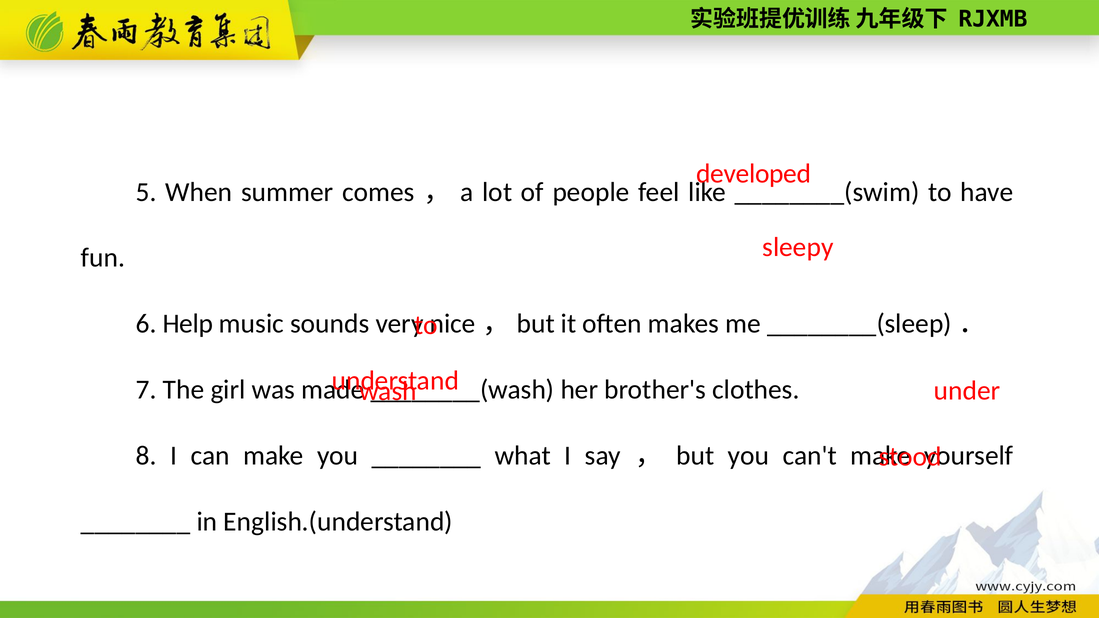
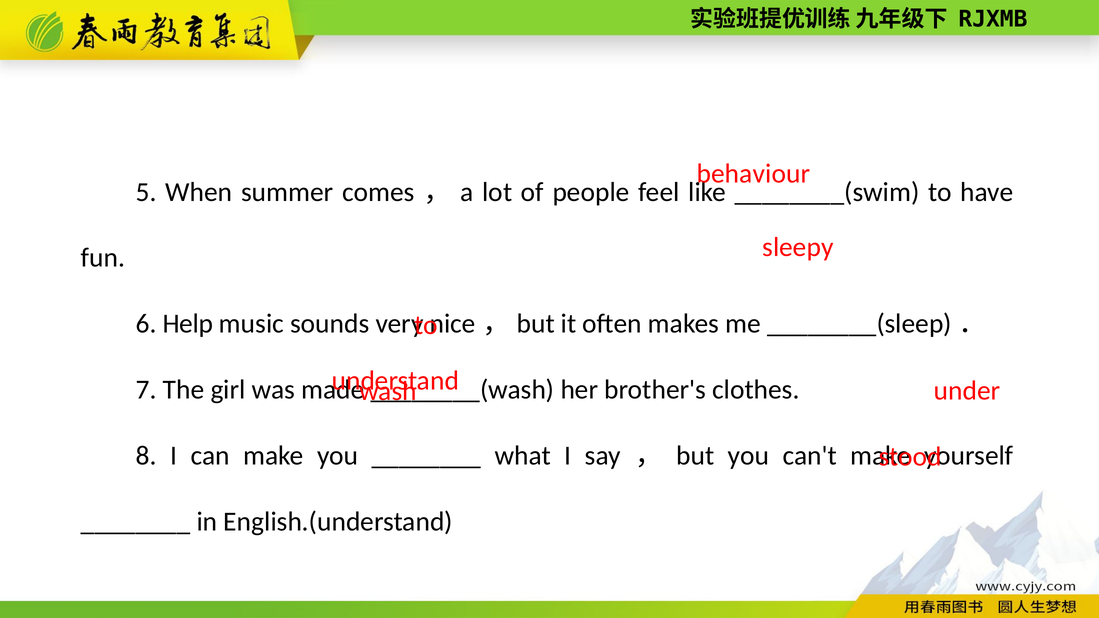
developed: developed -> behaviour (753, 174)
